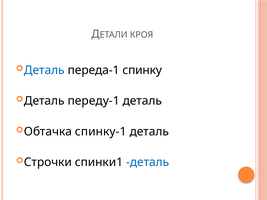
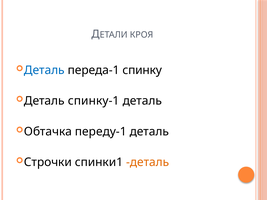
переду-1: переду-1 -> спинку-1 (94, 101)
спинку-1: спинку-1 -> переду-1 (101, 132)
деталь colour: blue -> orange (148, 162)
